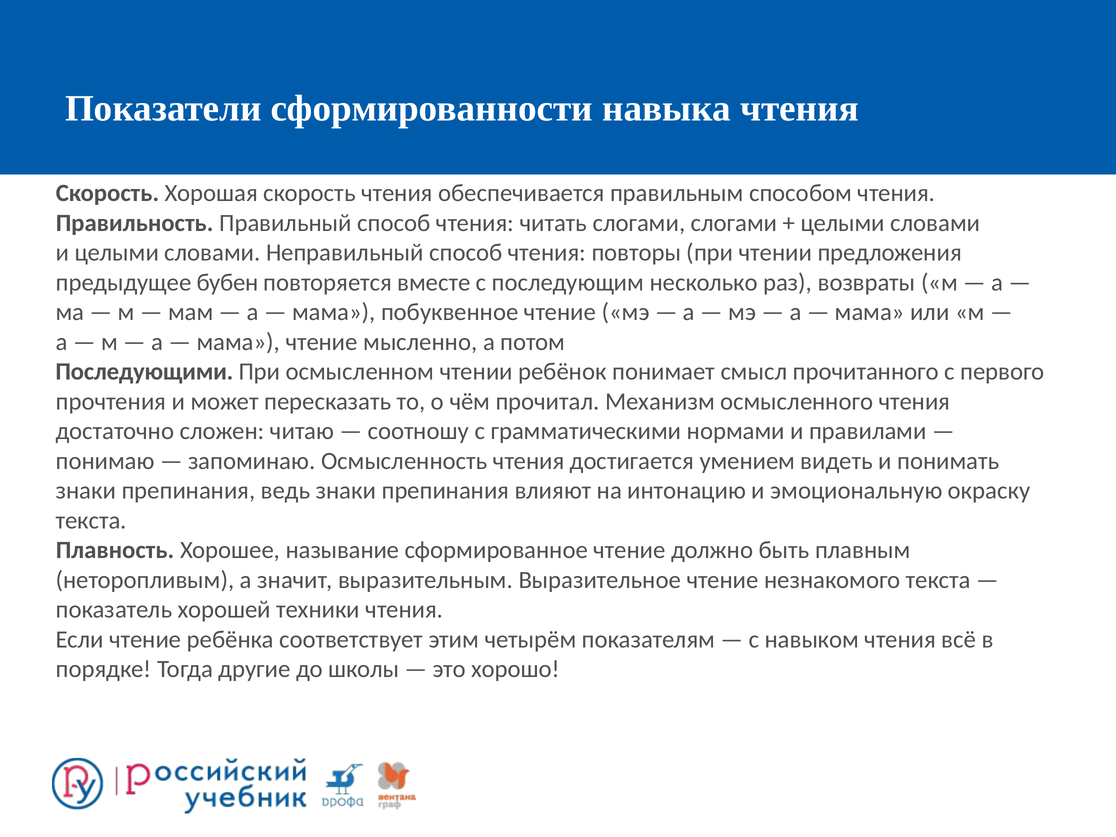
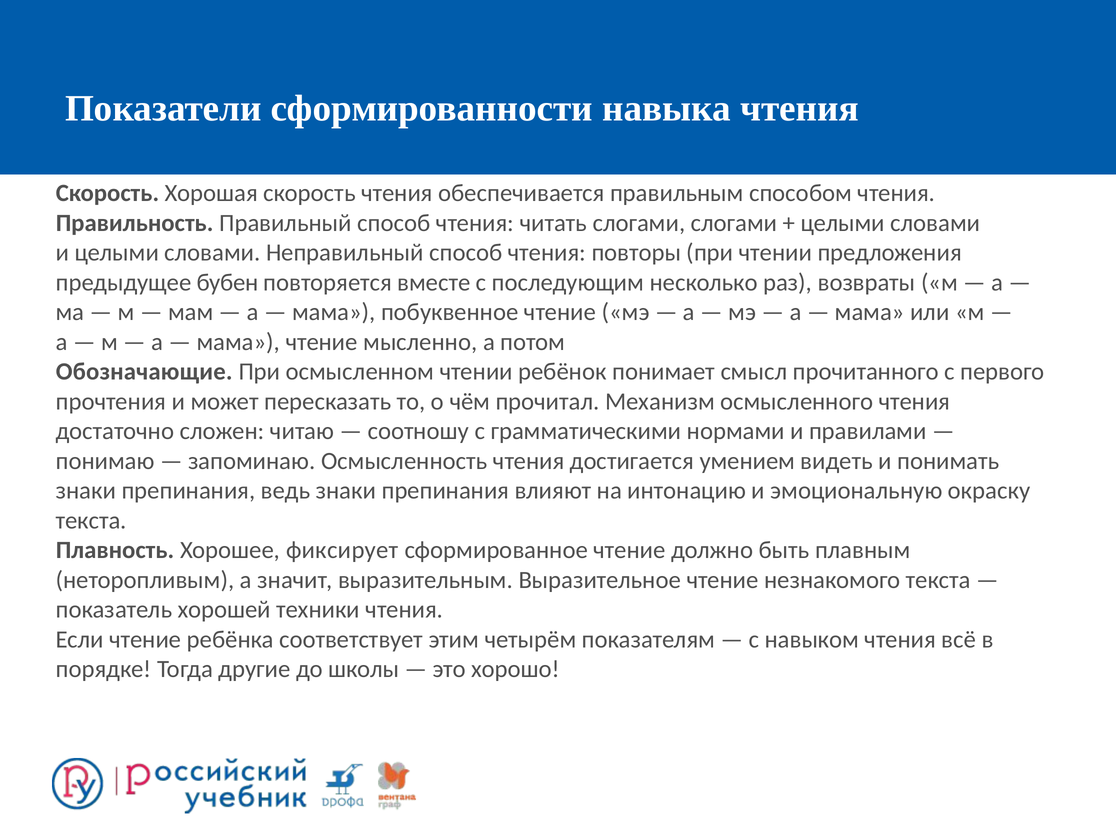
Последующими: Последующими -> Обозначающие (144, 372)
называние: называние -> фиксирует (342, 550)
